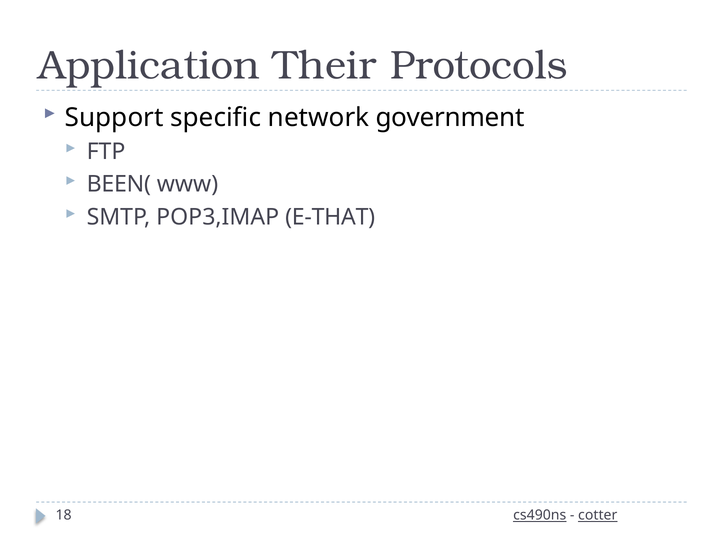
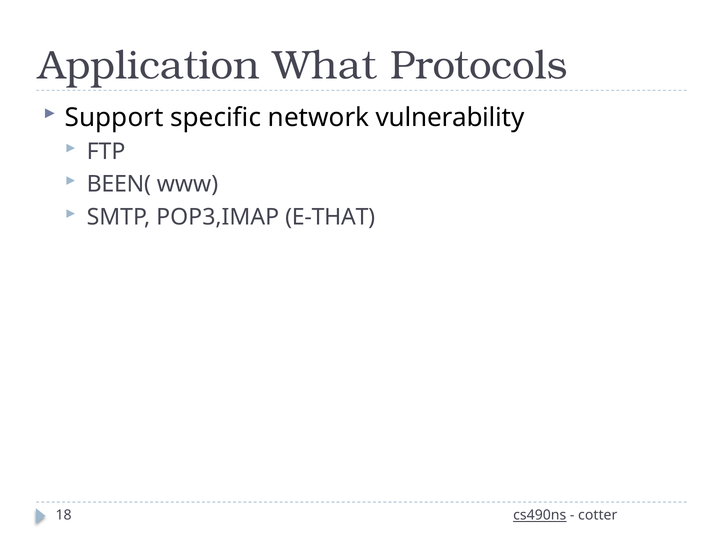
Their: Their -> What (325, 66)
government: government -> vulnerability (450, 117)
cotter underline: present -> none (598, 516)
